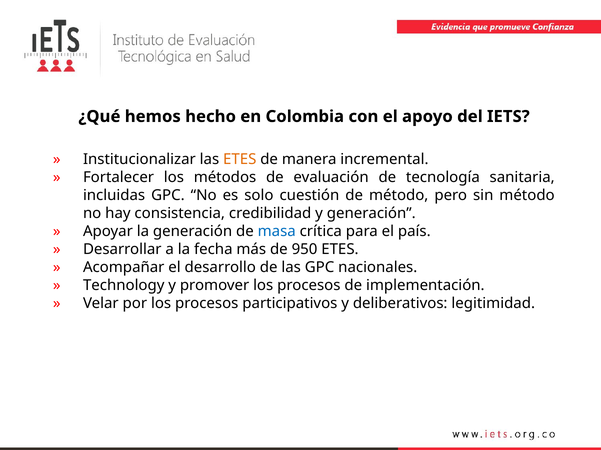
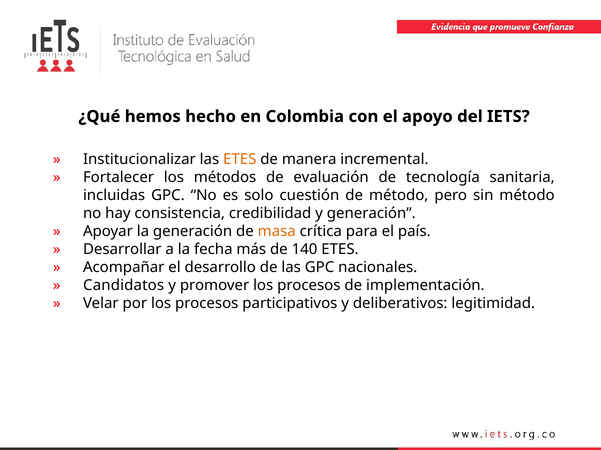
masa colour: blue -> orange (277, 232)
950: 950 -> 140 (305, 250)
Technology: Technology -> Candidatos (124, 286)
